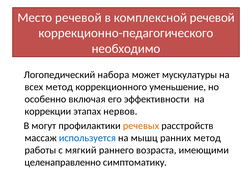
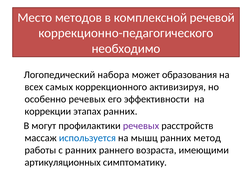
Место речевой: речевой -> методов (78, 18)
мускулатуры: мускулатуры -> образования (190, 75)
всех метод: метод -> самых (59, 87)
уменьшение: уменьшение -> активизируя (178, 87)
особенно включая: включая -> речевых (87, 99)
этапах нервов: нервов -> ранних (120, 111)
речевых colour: orange -> purple (141, 126)
с мягкий: мягкий -> ранних (81, 150)
целенаправленно: целенаправленно -> артикуляционных (63, 162)
